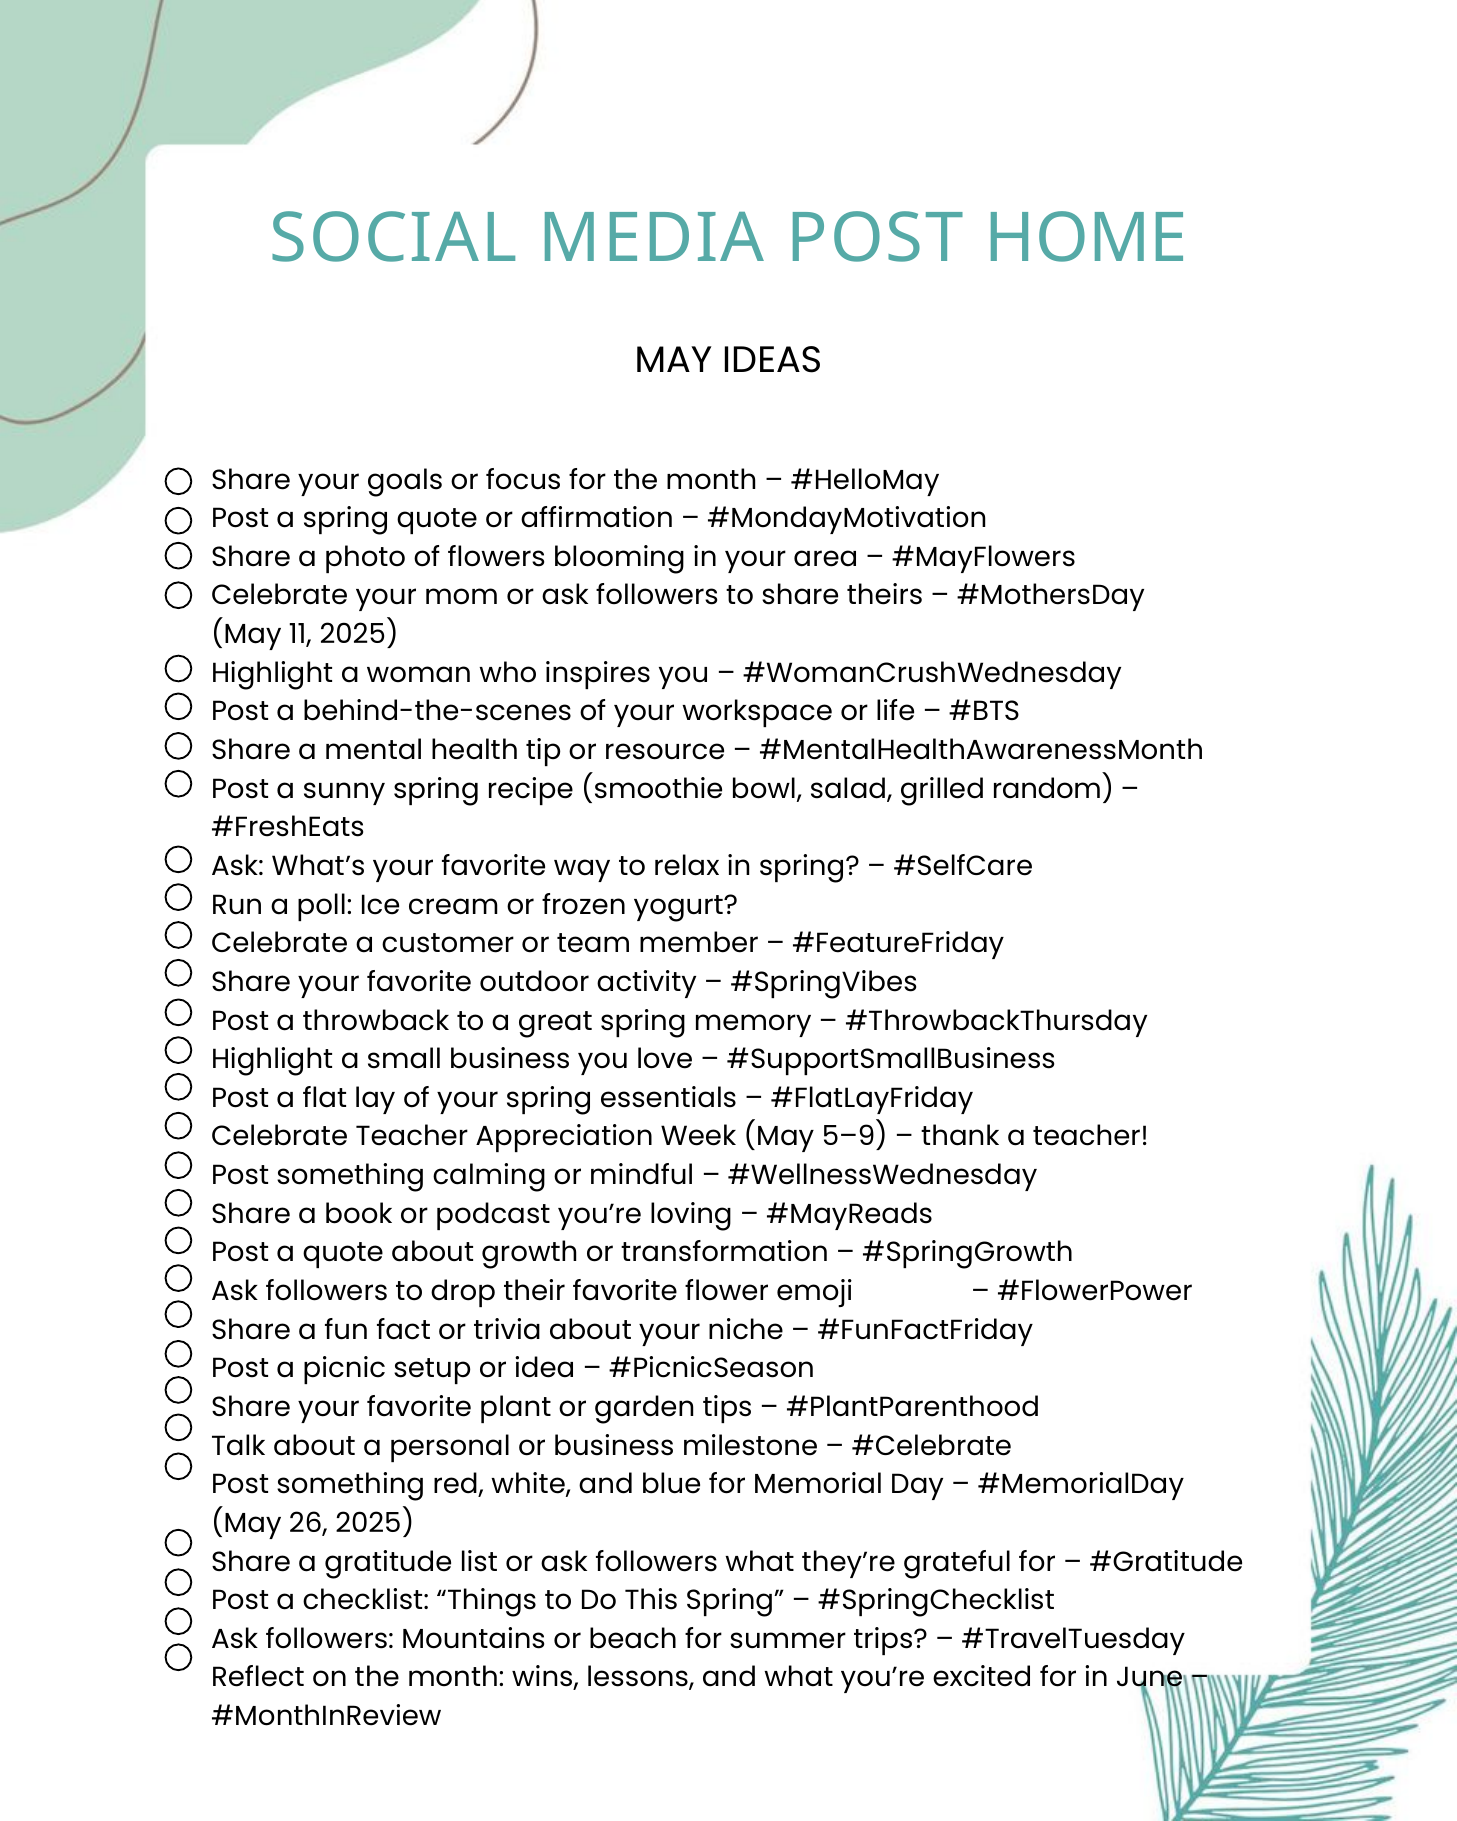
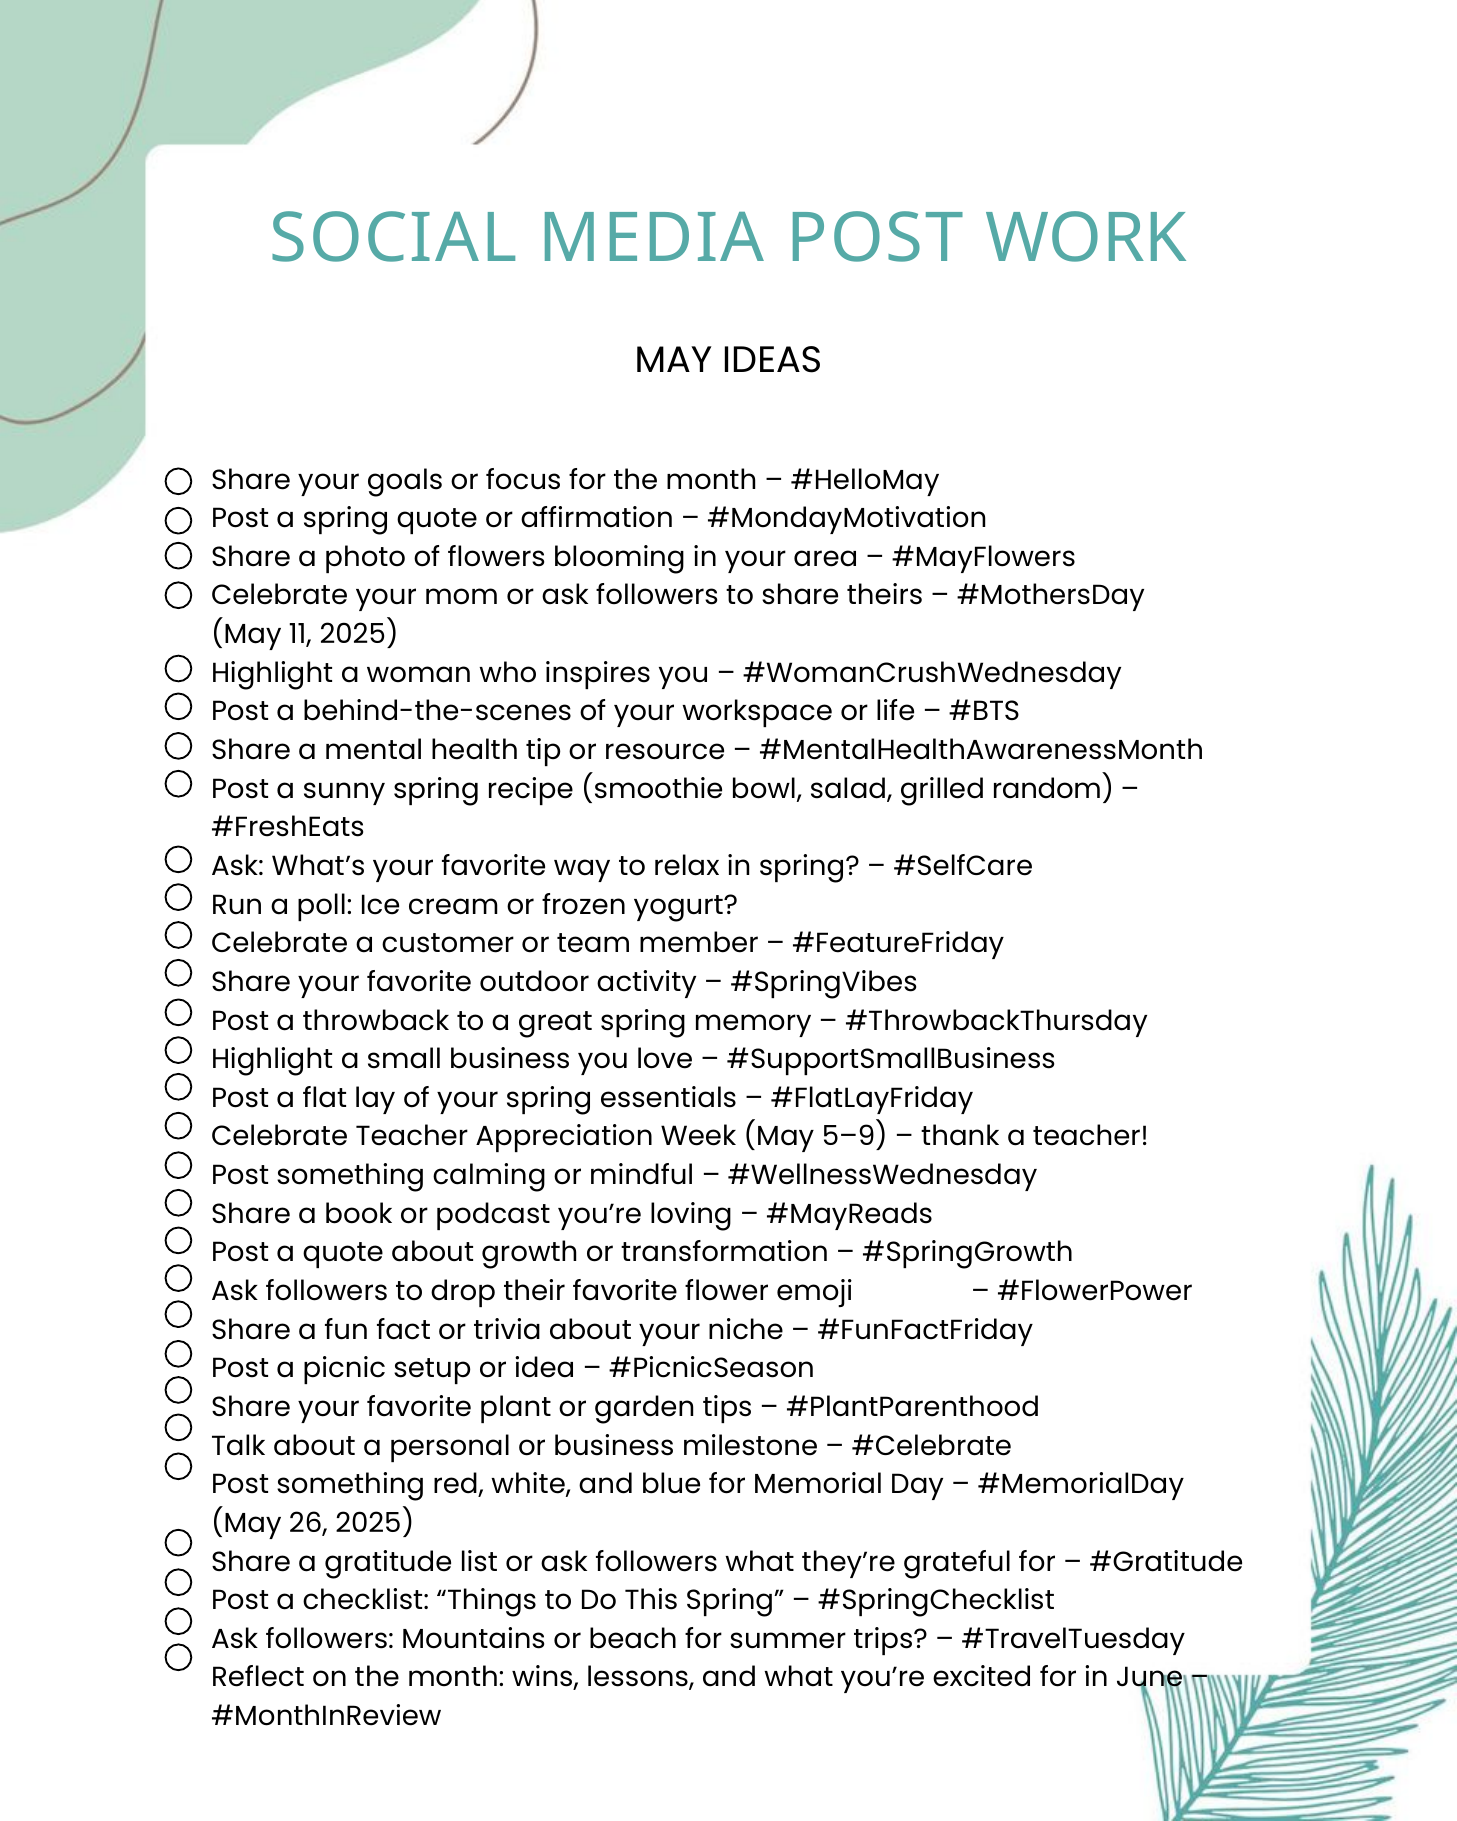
HOME: HOME -> WORK (1086, 238)
